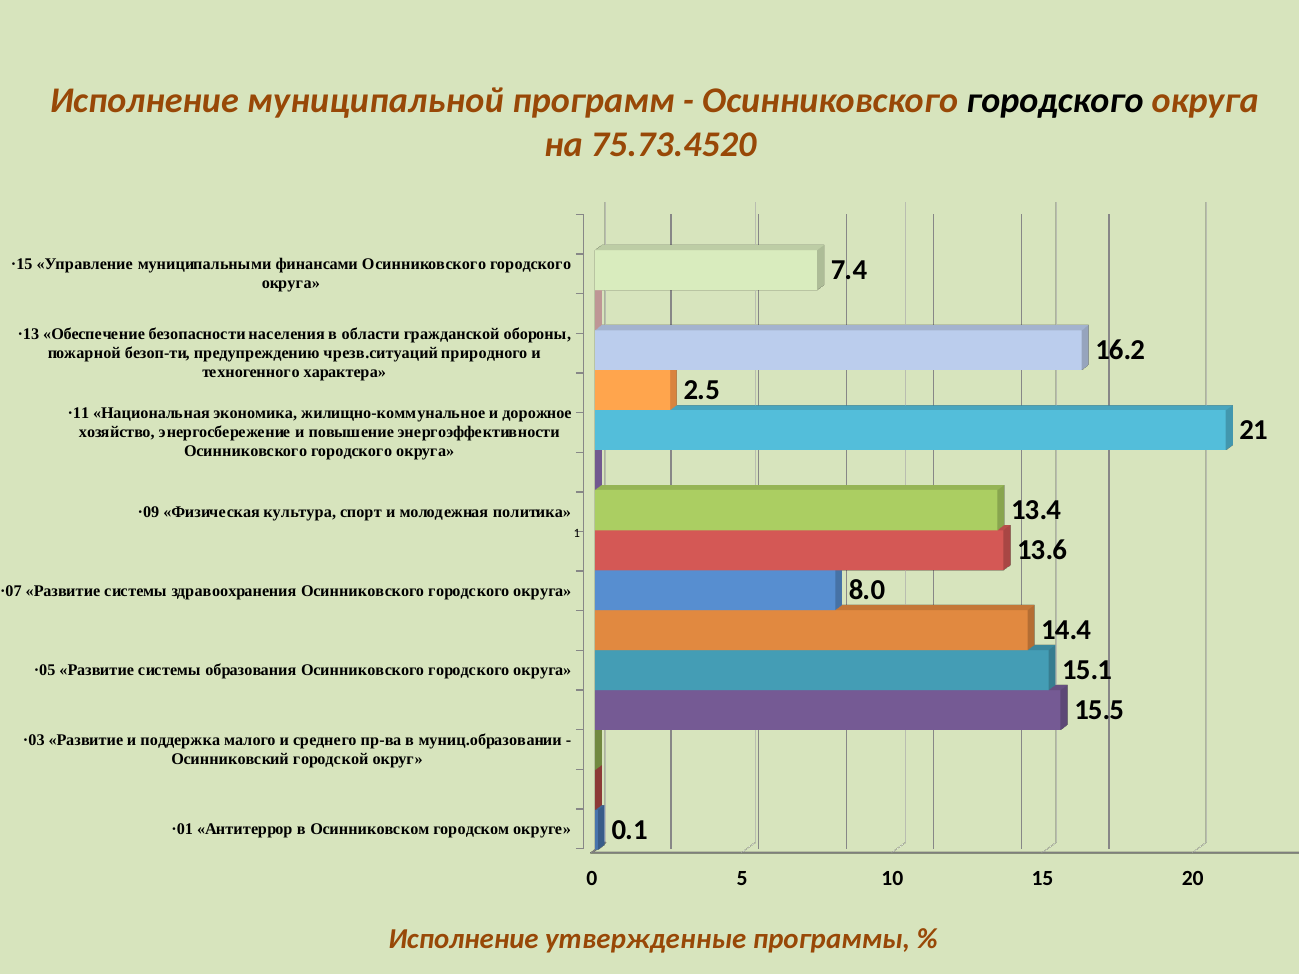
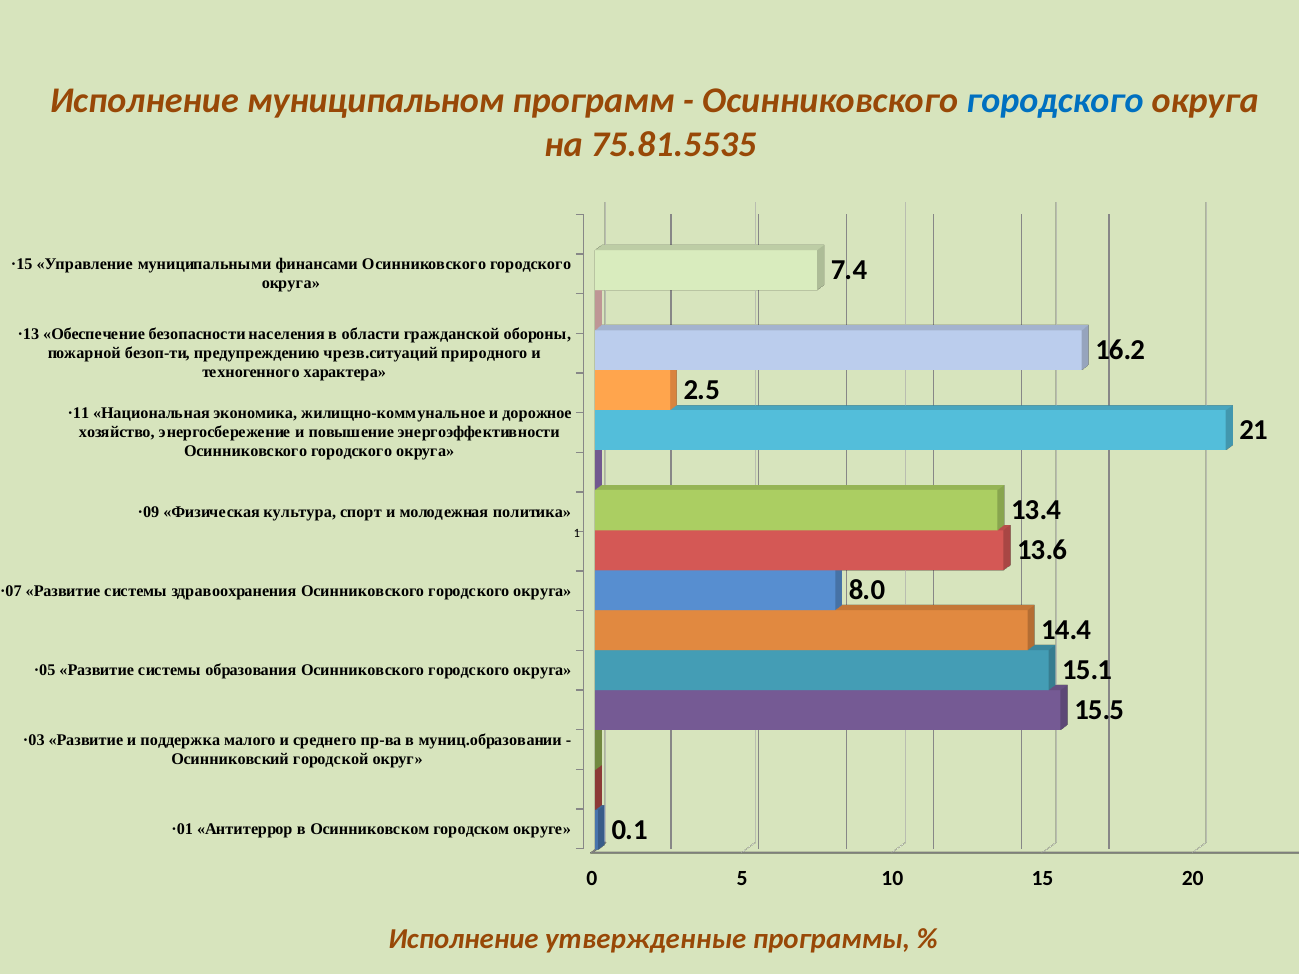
муниципальной: муниципальной -> муниципальном (376, 101)
городского colour: black -> blue (1055, 101)
75.73.4520: 75.73.4520 -> 75.81.5535 (674, 144)
